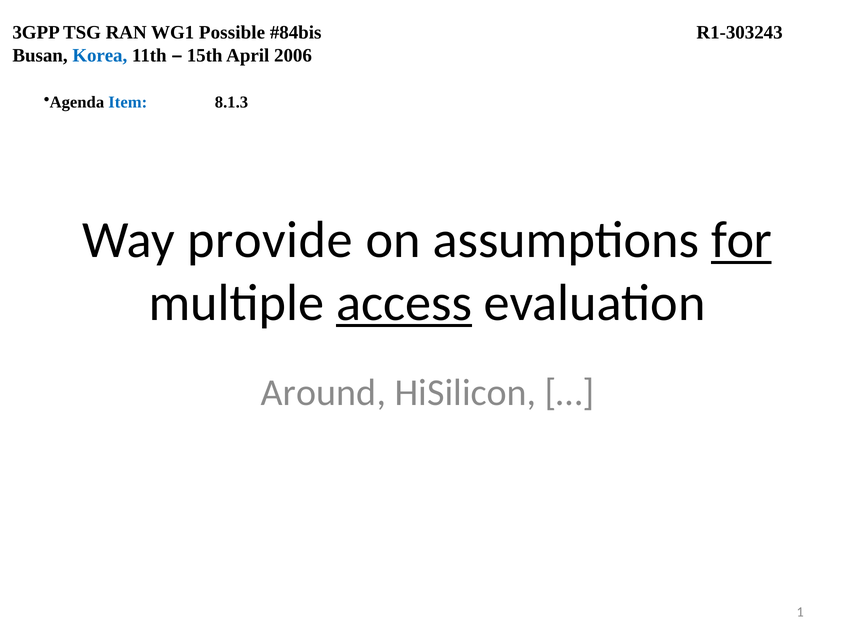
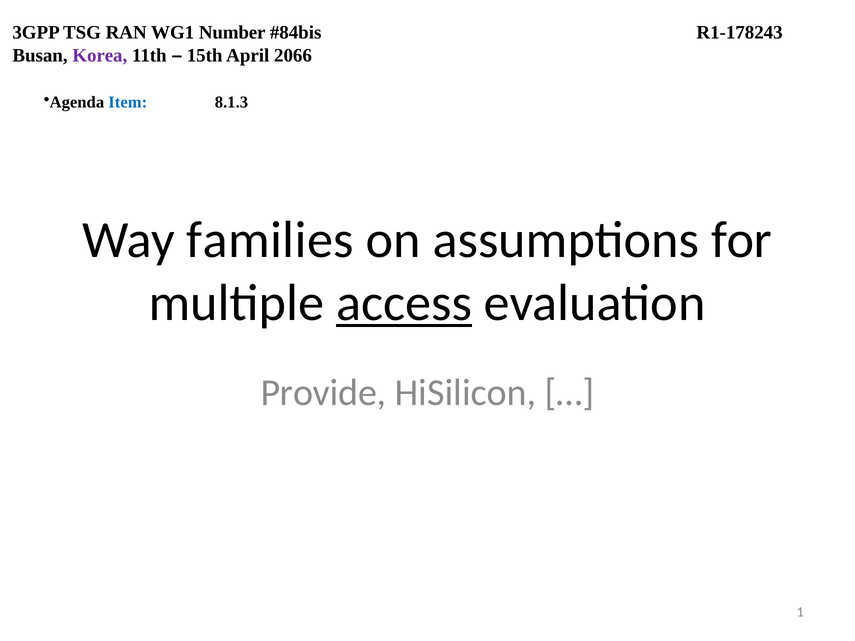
Possible: Possible -> Number (232, 33)
R1-303243: R1-303243 -> R1-178243 (740, 33)
Korea colour: blue -> purple (100, 55)
2006: 2006 -> 2066 (293, 55)
provide: provide -> families (270, 240)
for underline: present -> none (742, 240)
Around: Around -> Provide (323, 393)
